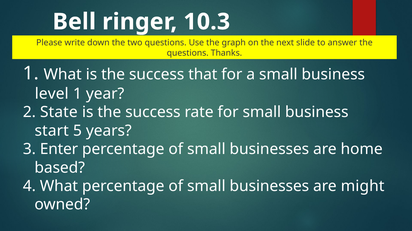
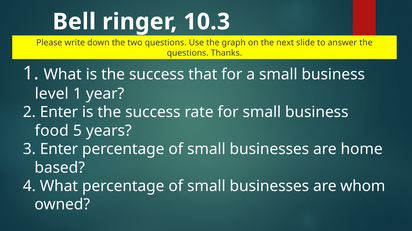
State: State -> Enter (59, 113)
start: start -> food (52, 131)
might: might -> whom (363, 187)
